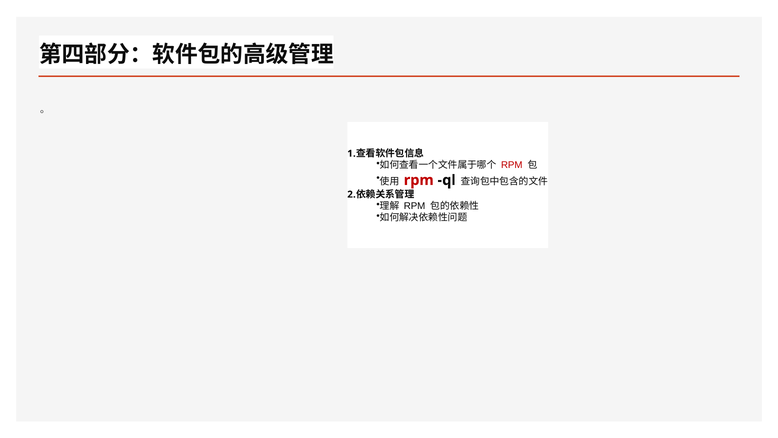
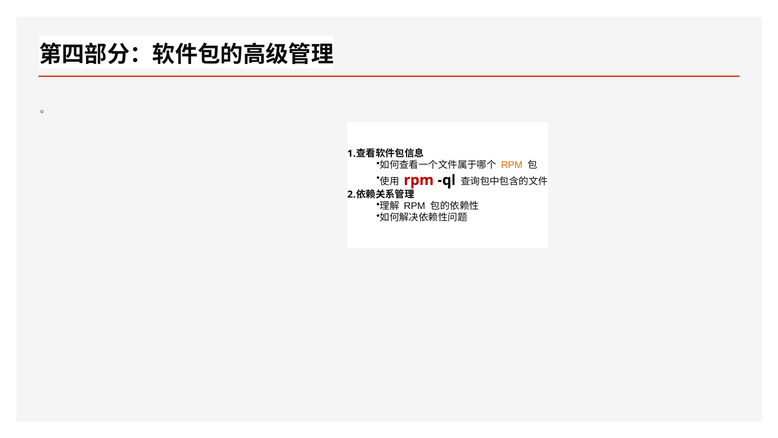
RPM colour: red -> orange (512, 165)
